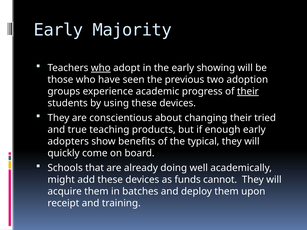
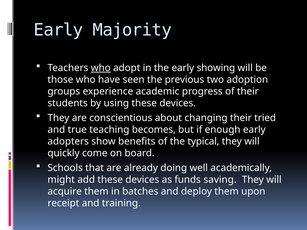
their underline: present -> none (248, 91)
products: products -> becomes (154, 130)
cannot: cannot -> saving (220, 180)
